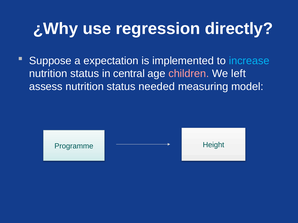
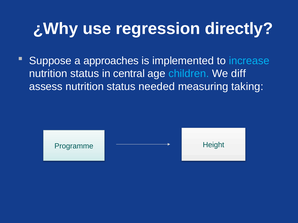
expectation: expectation -> approaches (111, 61)
children colour: pink -> light blue (189, 74)
left: left -> diff (238, 74)
model: model -> taking (247, 87)
